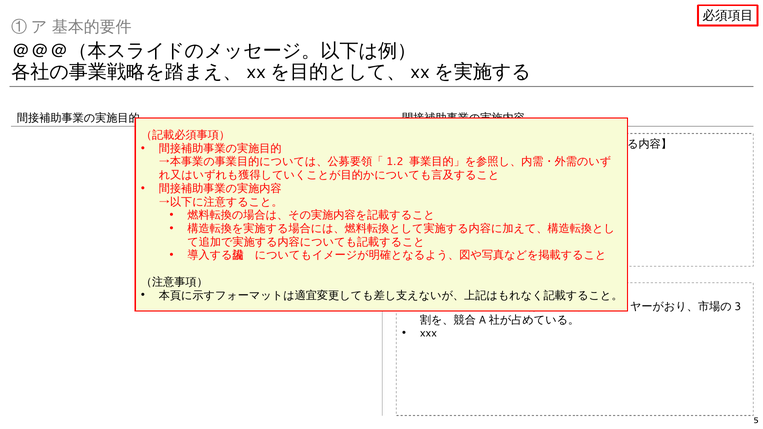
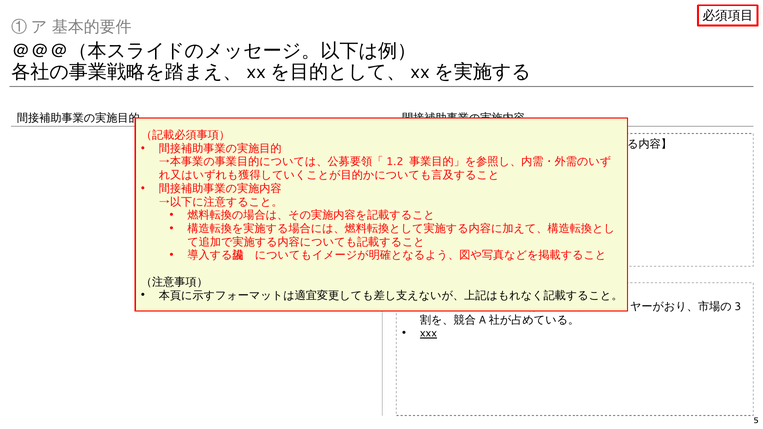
xxx underline: none -> present (428, 333)
